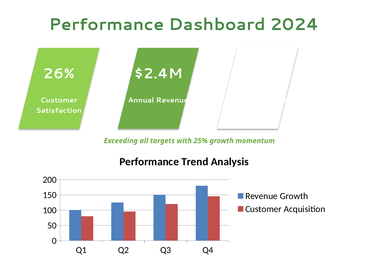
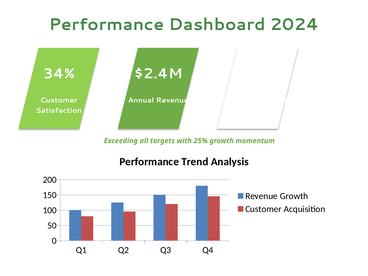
26%: 26% -> 34% (59, 74)
